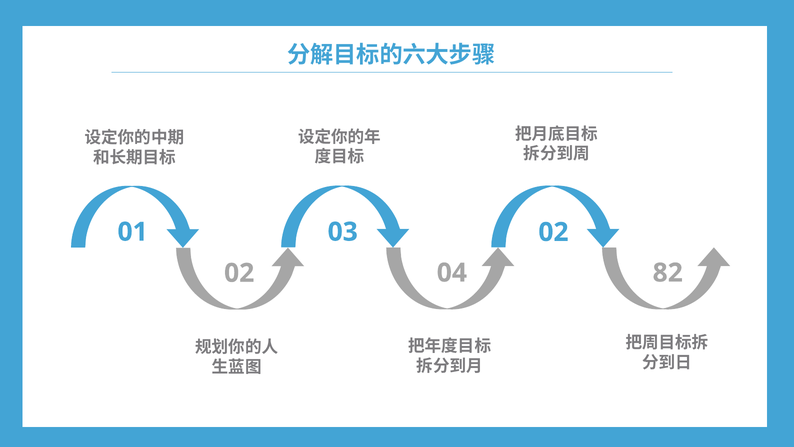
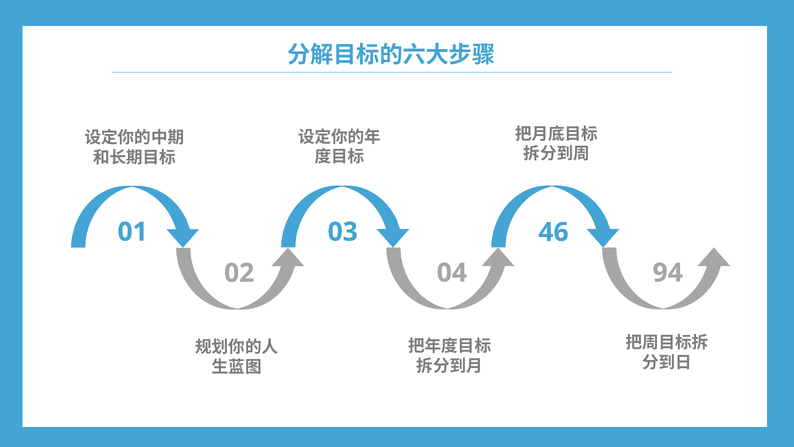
03 02: 02 -> 46 (553, 232)
82: 82 -> 94 (668, 273)
